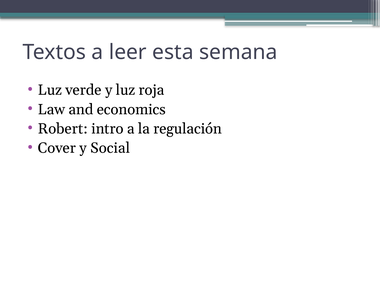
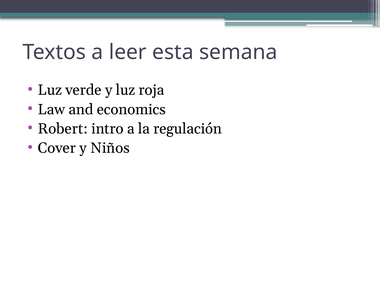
Social: Social -> Niños (110, 148)
